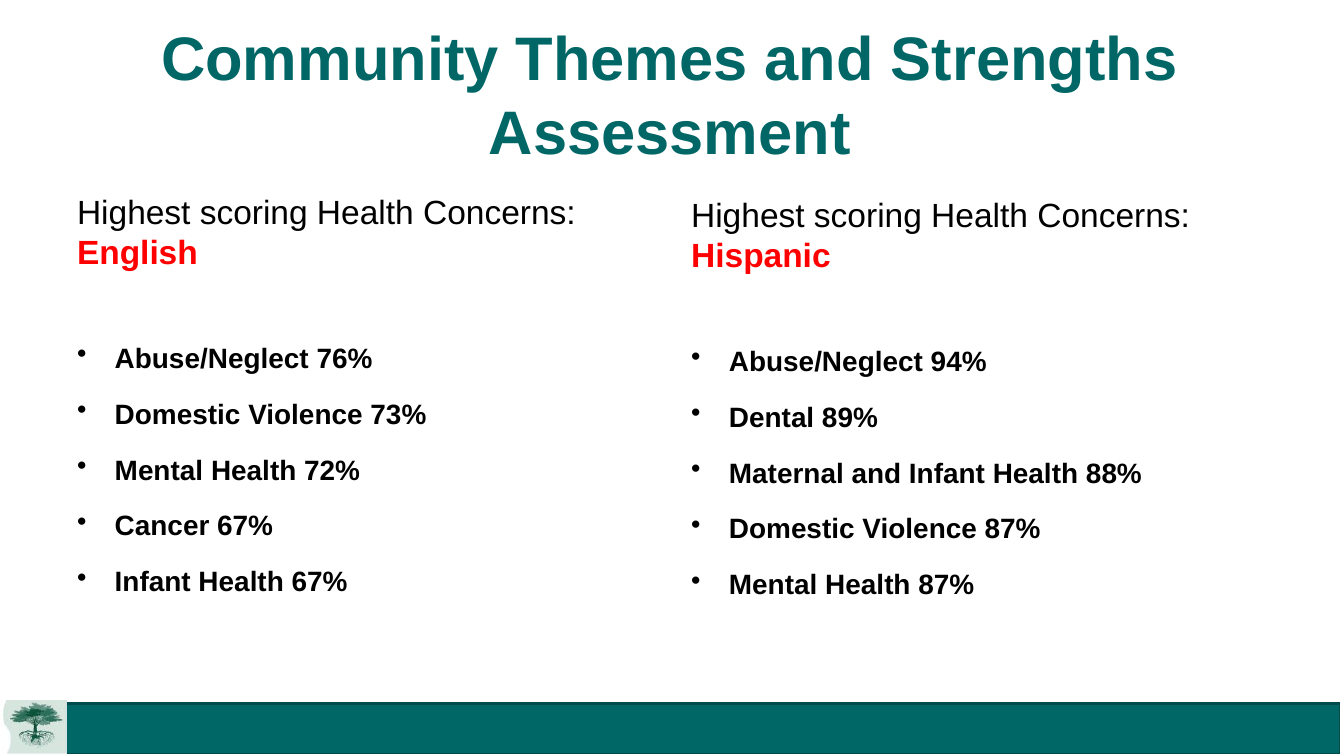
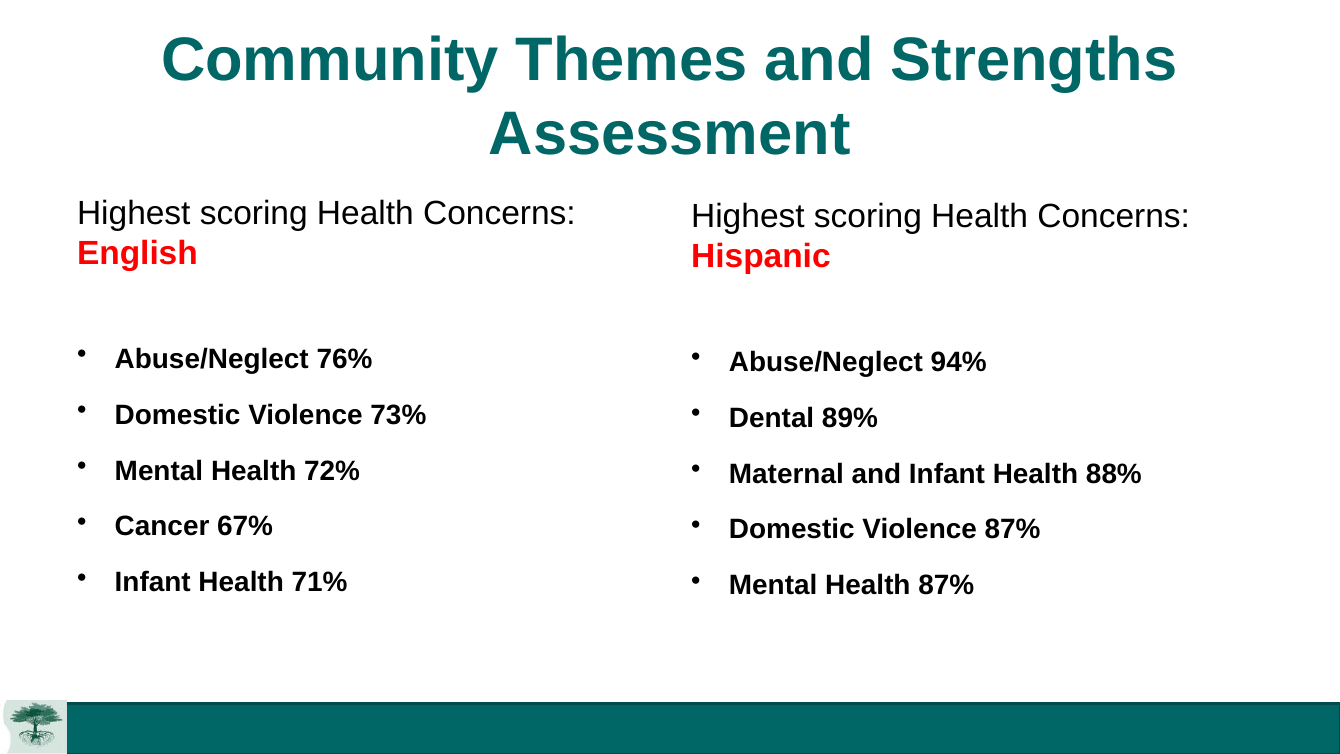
Health 67%: 67% -> 71% (320, 582)
